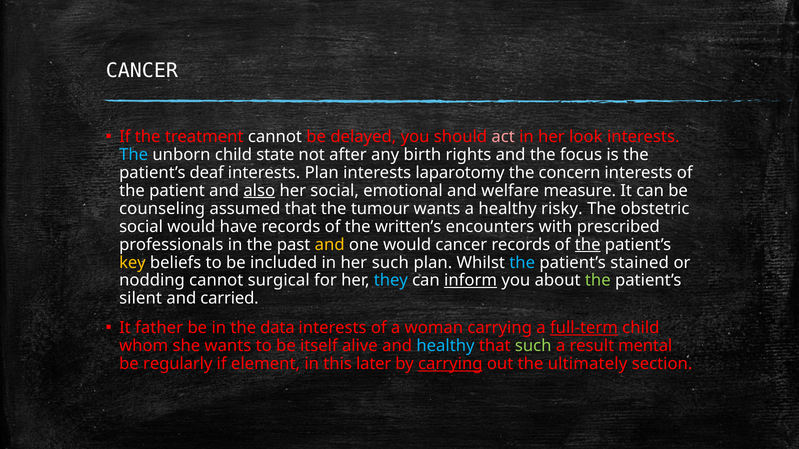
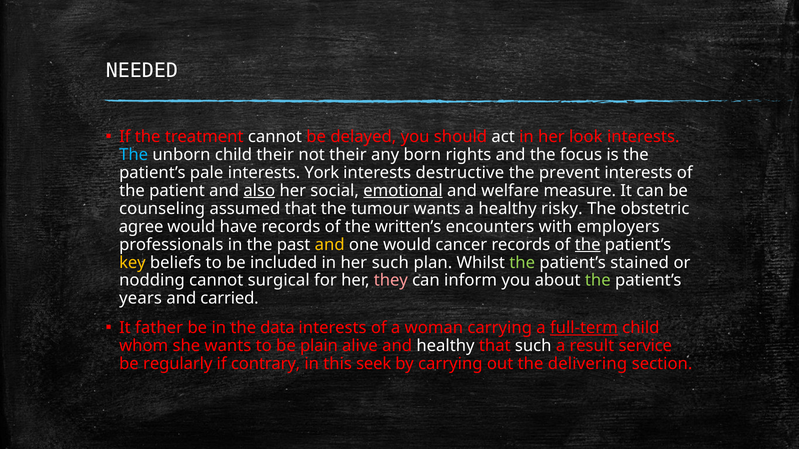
CANCER: CANCER -> NEEDED (142, 71)
act colour: pink -> white (503, 137)
child state: state -> their (275, 155)
not after: after -> their (348, 155)
birth: birth -> born (422, 155)
deaf: deaf -> pale (207, 173)
interests Plan: Plan -> York (322, 173)
laparotomy: laparotomy -> destructive (460, 173)
concern: concern -> prevent (569, 173)
emotional underline: none -> present (403, 191)
social: social -> agree (141, 227)
prescribed: prescribed -> employers (618, 227)
the colour: light blue -> light green (522, 263)
they colour: light blue -> pink (391, 281)
inform underline: present -> none (471, 281)
silent: silent -> years (141, 299)
itself: itself -> plain (319, 346)
healthy colour: light blue -> white (446, 346)
such colour: light green -> white (533, 346)
mental: mental -> service (645, 346)
element: element -> contrary (266, 364)
later: later -> seek (374, 364)
carrying underline: present -> none (450, 364)
ultimately: ultimately -> delivering (588, 364)
